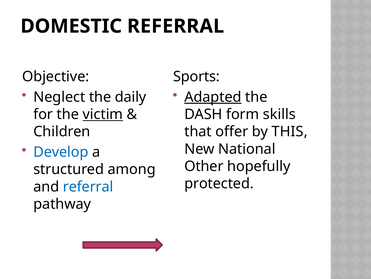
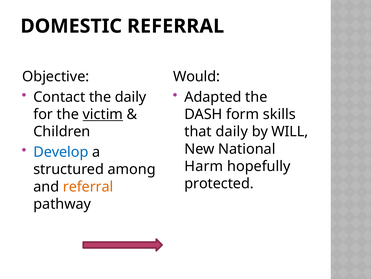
Sports: Sports -> Would (197, 76)
Neglect: Neglect -> Contact (59, 97)
Adapted underline: present -> none (213, 97)
that offer: offer -> daily (232, 131)
THIS: THIS -> WILL (290, 131)
Other: Other -> Harm (204, 166)
referral colour: blue -> orange (88, 186)
